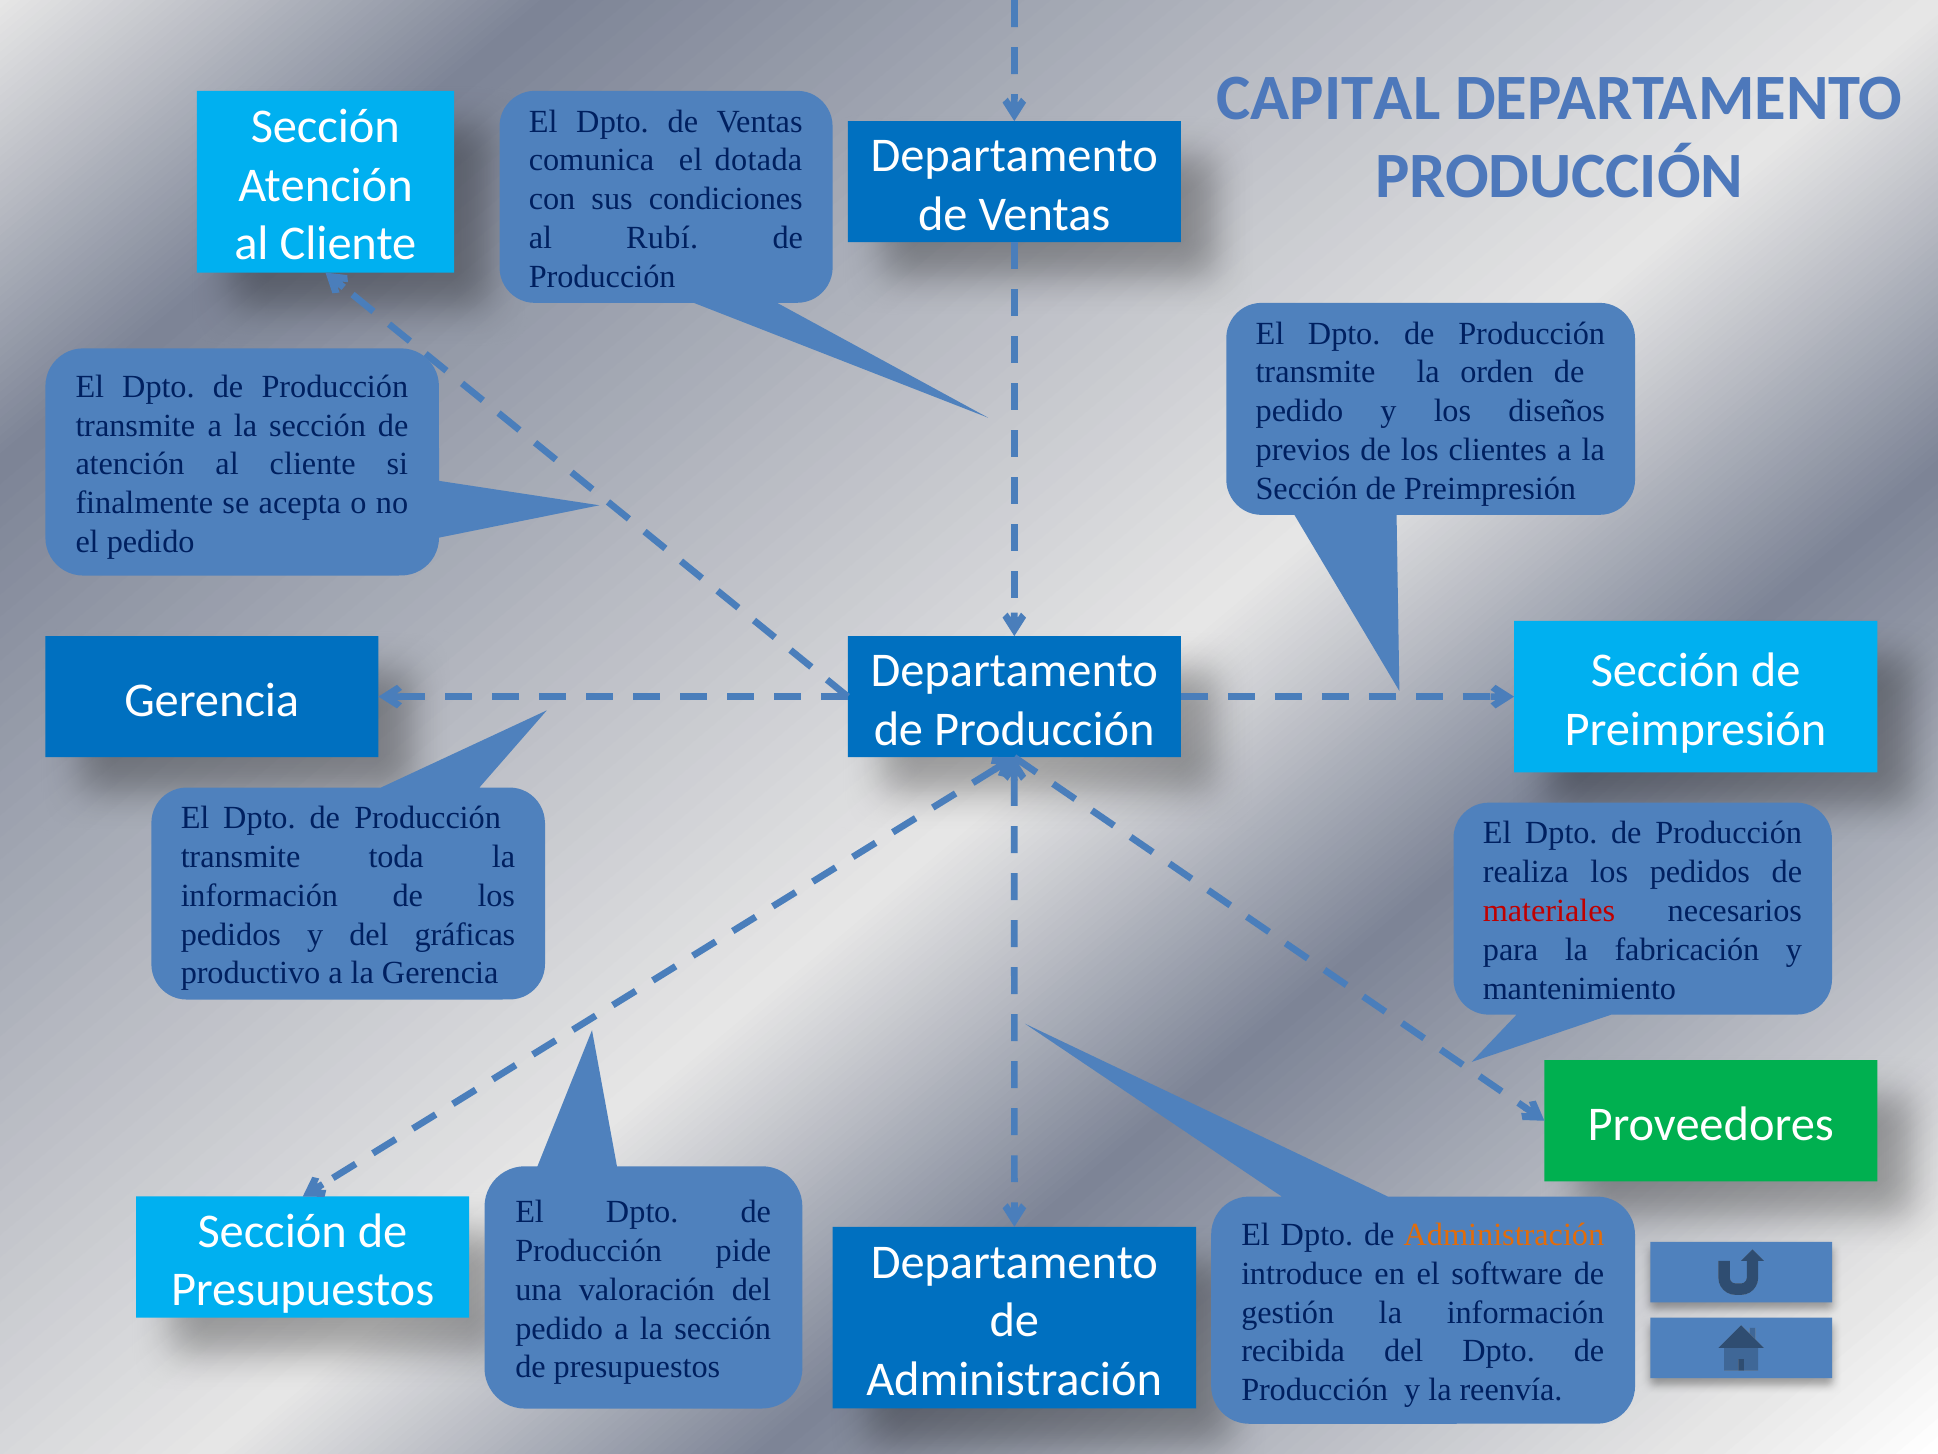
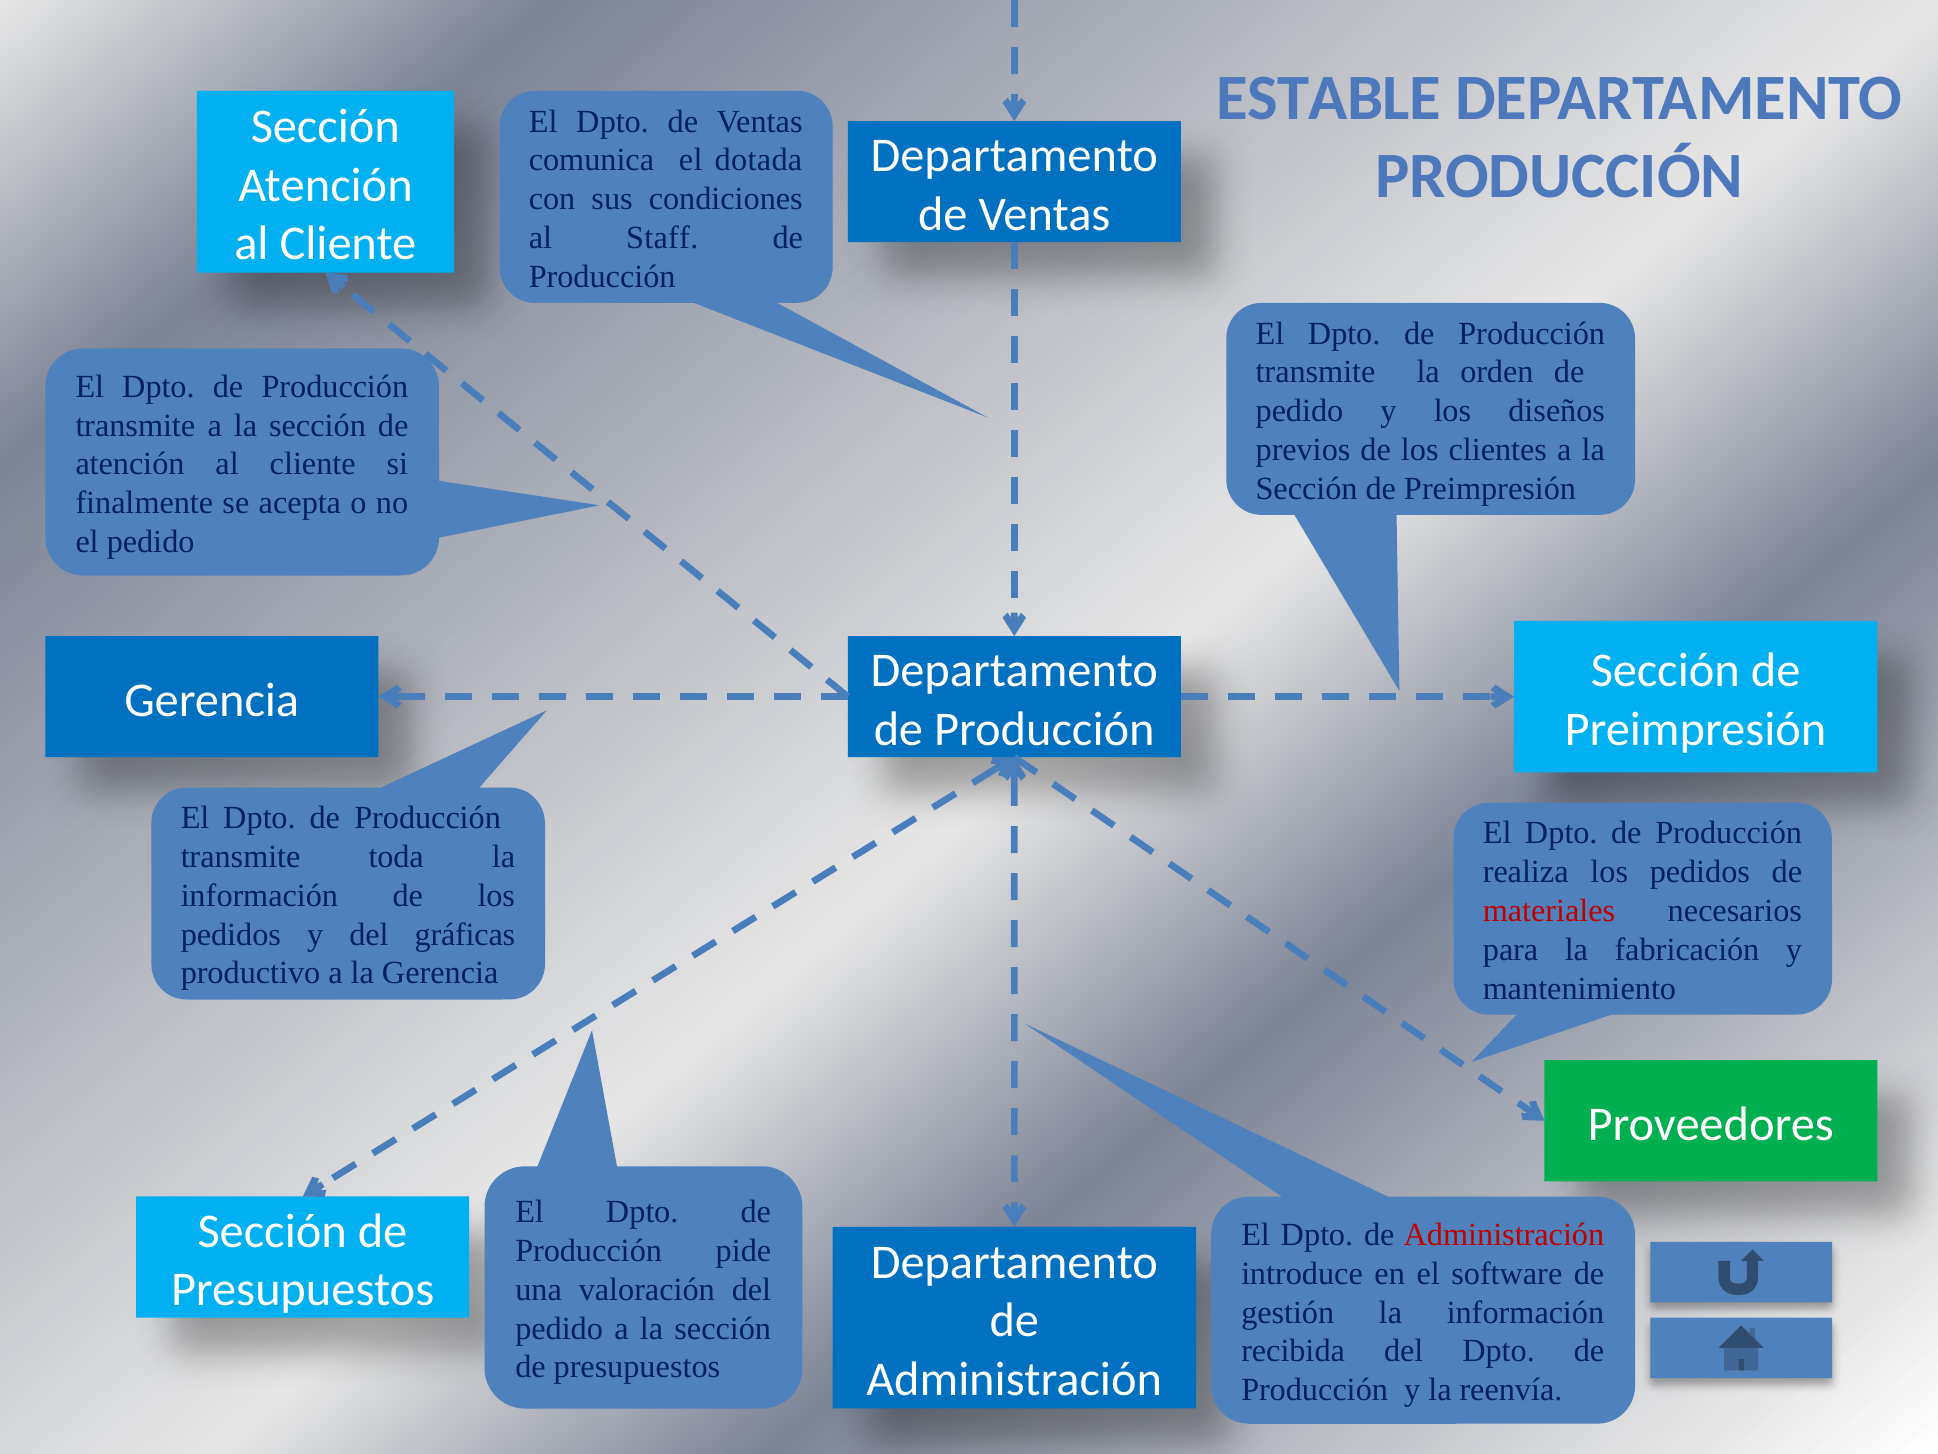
CAPITAL: CAPITAL -> ESTABLE (1329, 98)
Rubí: Rubí -> Staff (662, 238)
Administración colour: orange -> red (1504, 1234)
